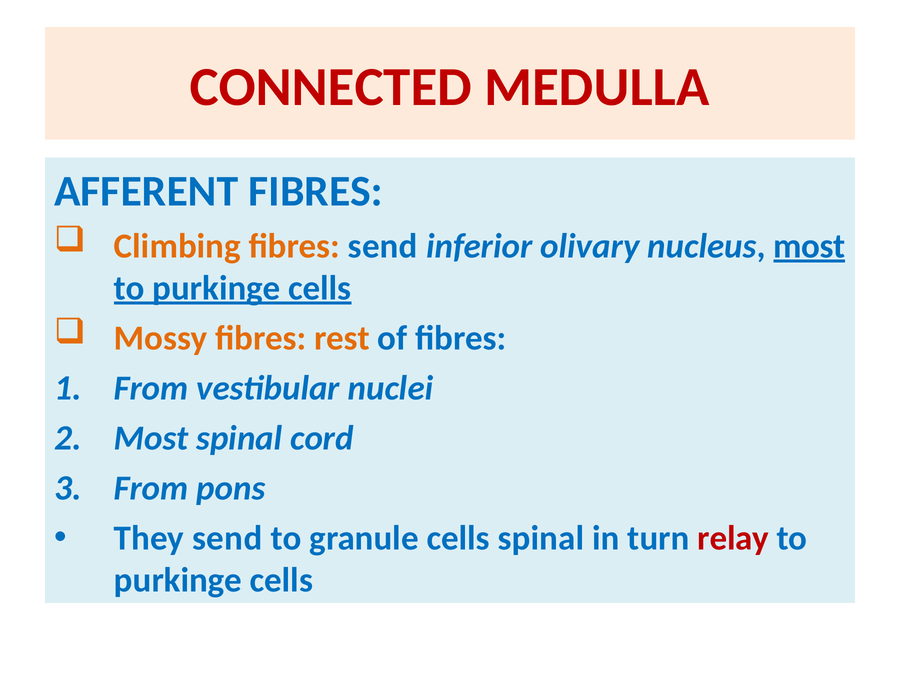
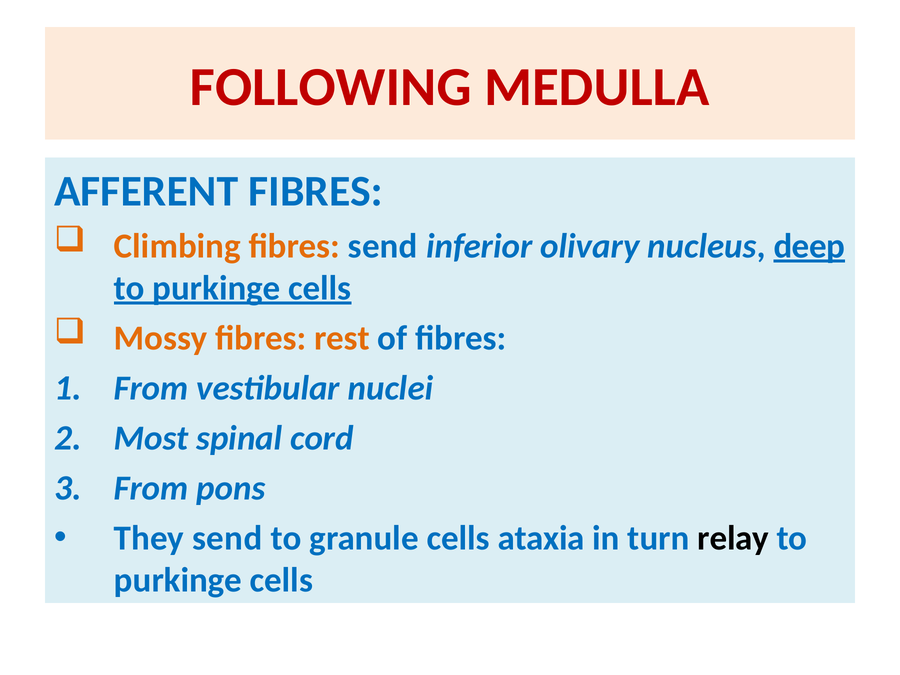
CONNECTED: CONNECTED -> FOLLOWING (331, 87)
nucleus most: most -> deep (809, 246)
cells spinal: spinal -> ataxia (541, 538)
relay colour: red -> black (733, 538)
